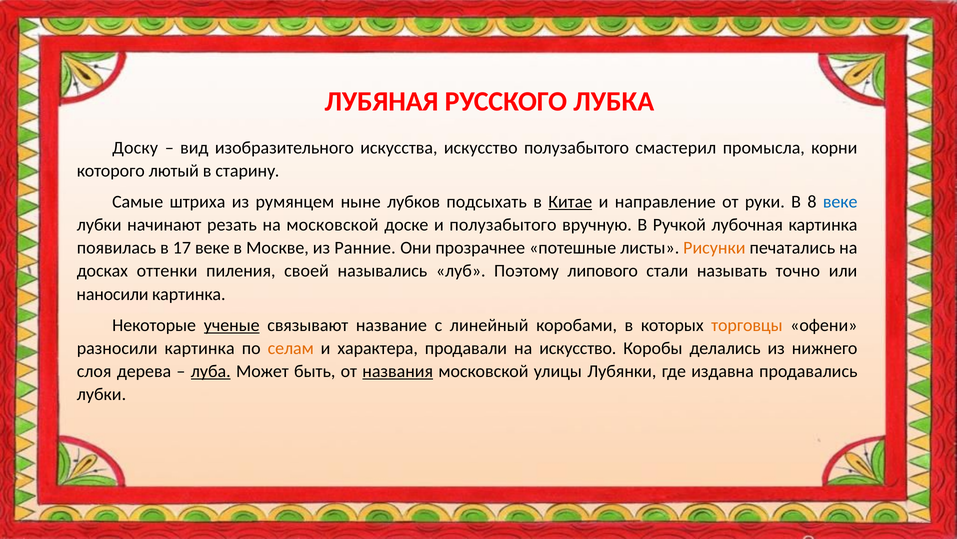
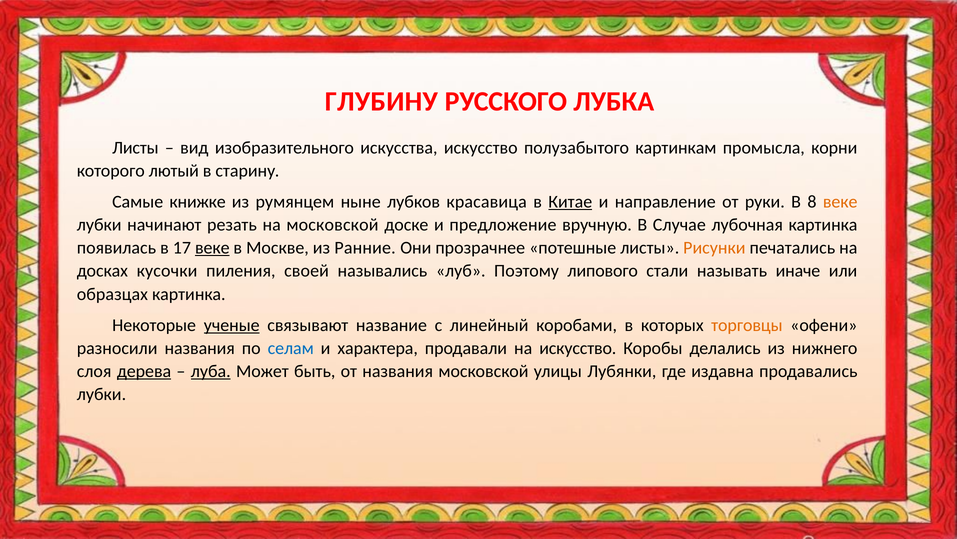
ЛУБЯНАЯ: ЛУБЯНАЯ -> ГЛУБИНУ (381, 101)
Доску: Доску -> Листы (135, 148)
смастерил: смастерил -> картинкам (676, 148)
штриха: штриха -> книжке (198, 202)
подсыхать: подсыхать -> красавица (487, 202)
веке colour: blue -> orange (840, 202)
и полузабытого: полузабытого -> предложение (503, 225)
Ручкой: Ручкой -> Случае (679, 225)
веке underline: none -> present (212, 248)
оттенки: оттенки -> кусочки (167, 271)
точно: точно -> иначе (798, 271)
наносили: наносили -> образцах (112, 294)
разносили картинка: картинка -> названия (200, 348)
селам colour: orange -> blue (291, 348)
дерева underline: none -> present (144, 371)
названия underline: present -> none (398, 371)
